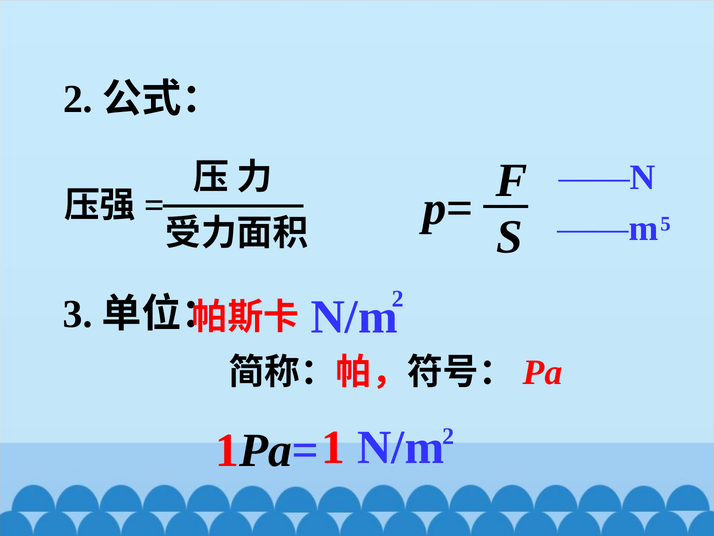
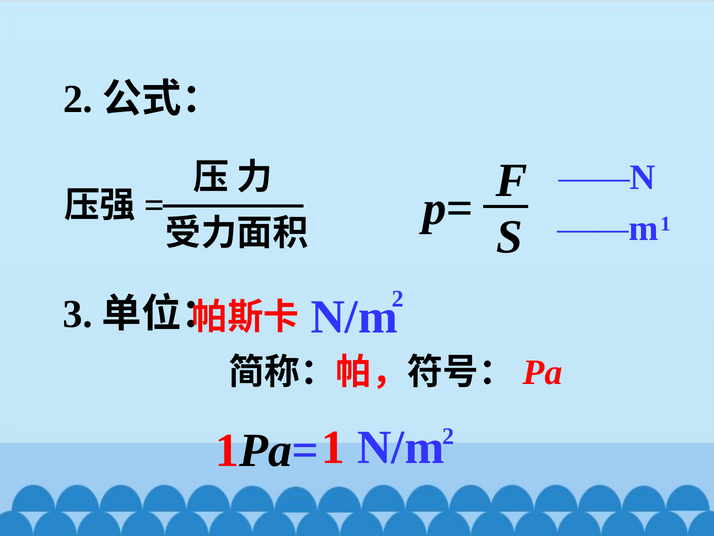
——m 5: 5 -> 1 (665, 224)
